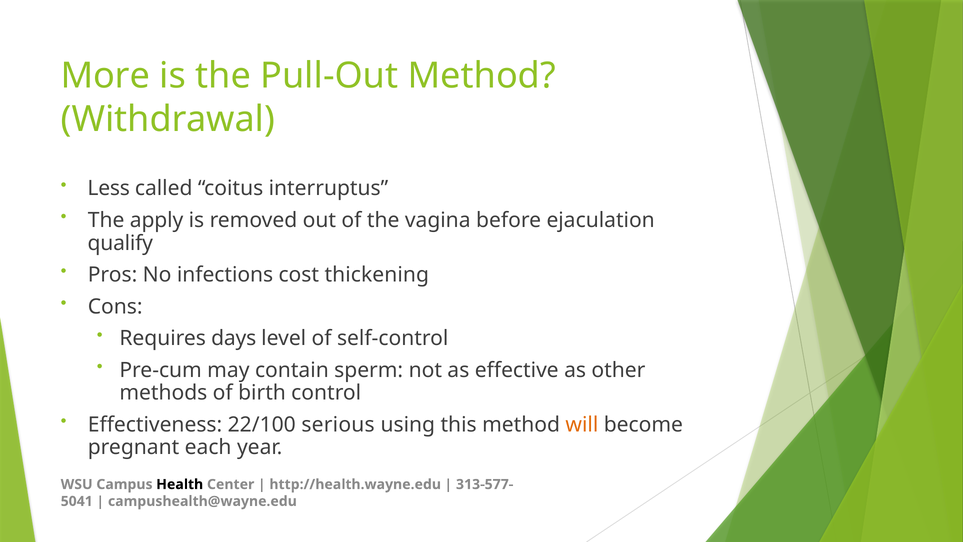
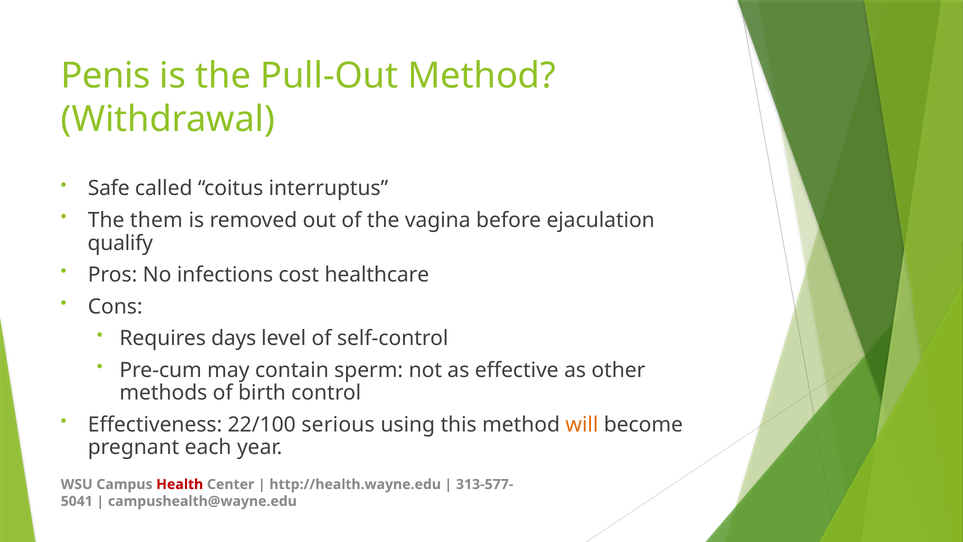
More: More -> Penis (105, 76)
Less: Less -> Safe (109, 188)
apply: apply -> them (156, 220)
thickening: thickening -> healthcare (377, 275)
Health colour: black -> red (180, 484)
